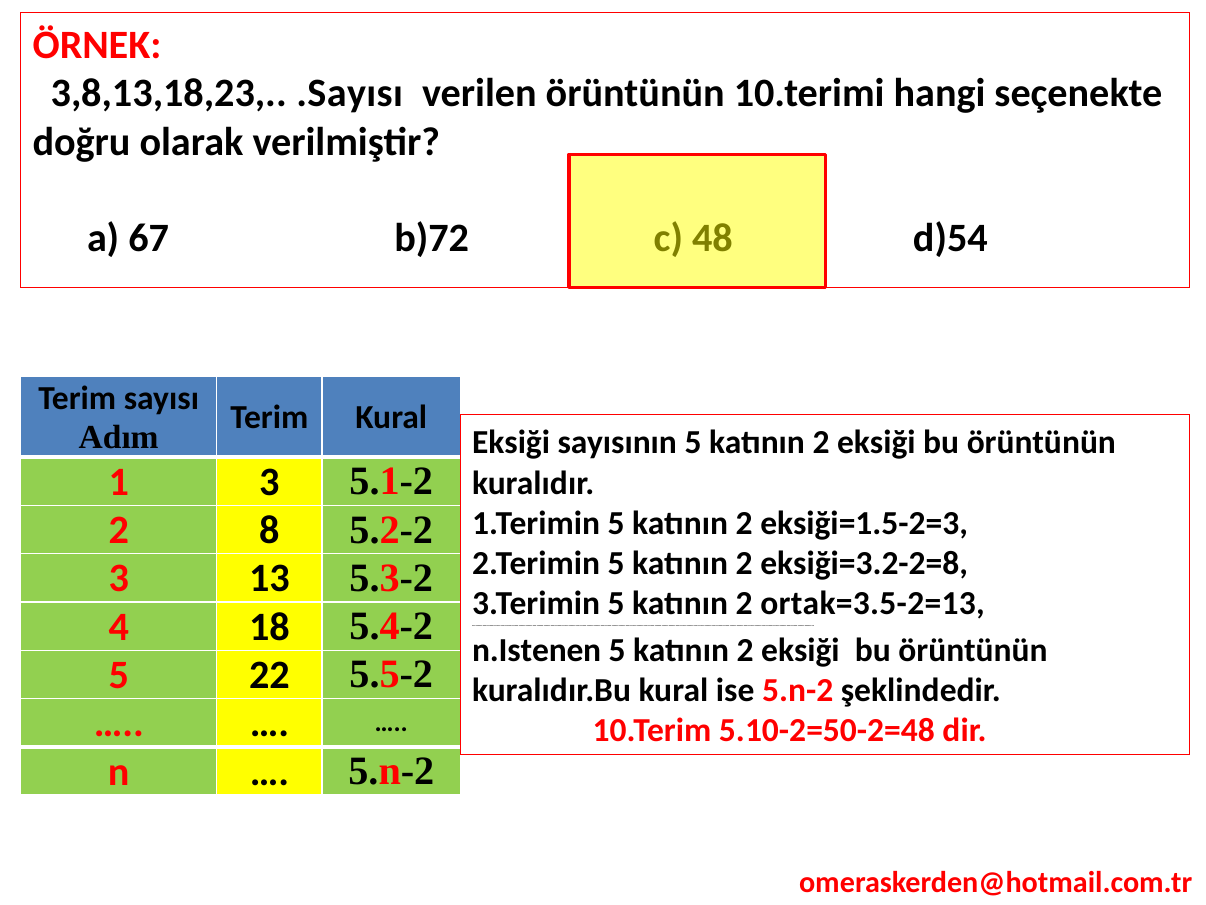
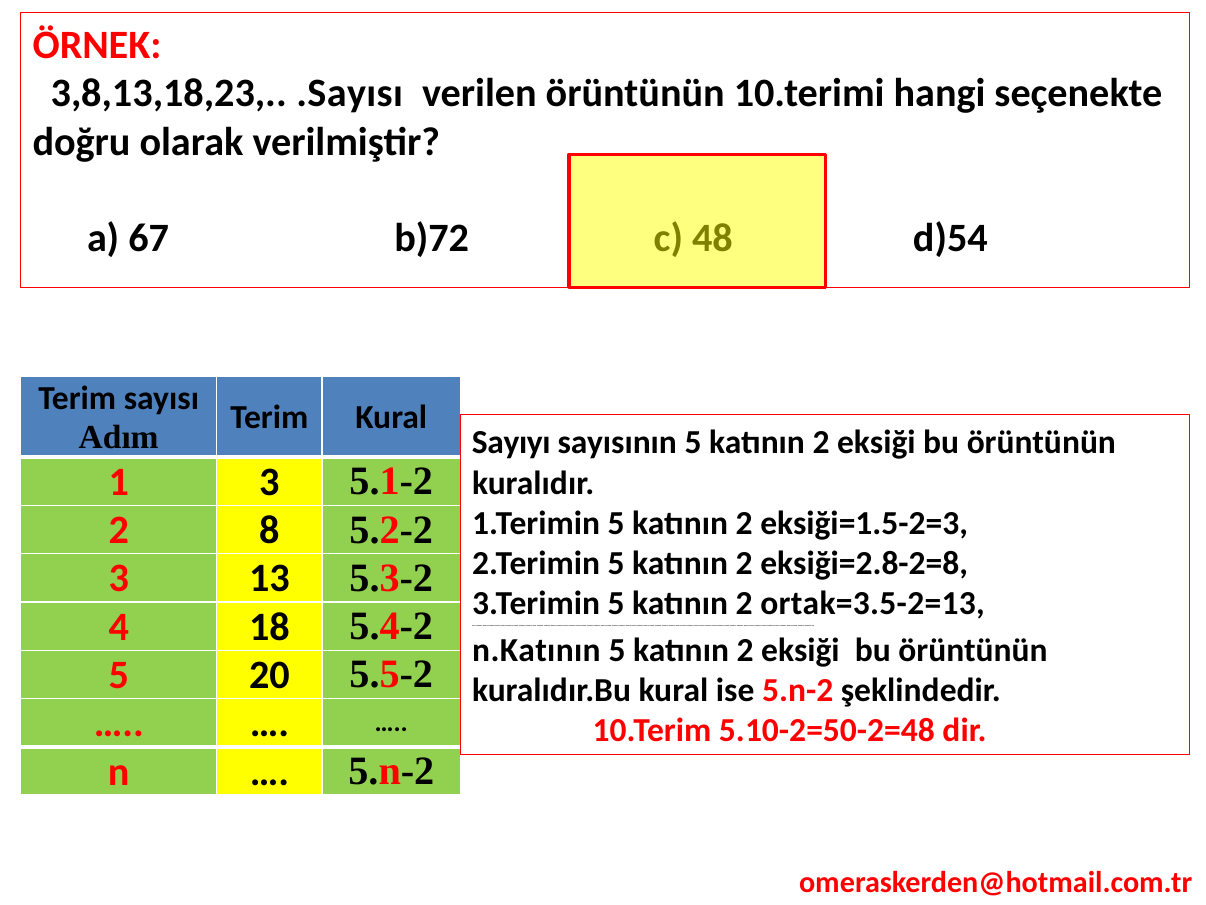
Eksiği: Eksiği -> Sayıyı (511, 443)
eksiği=3.2-2=8: eksiği=3.2-2=8 -> eksiği=2.8-2=8 (864, 563)
n.Istenen: n.Istenen -> n.Katının (536, 650)
22: 22 -> 20 (269, 675)
